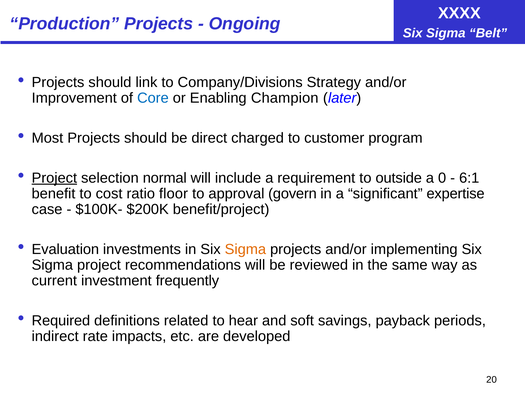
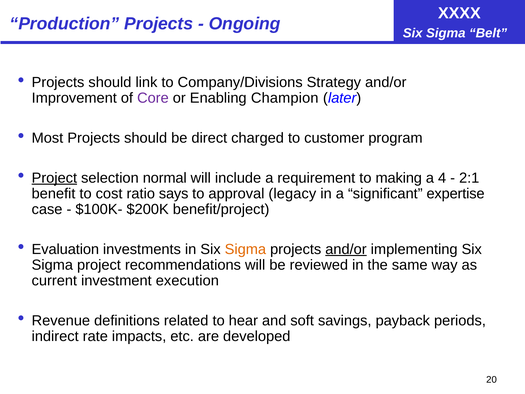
Core colour: blue -> purple (153, 98)
outside: outside -> making (399, 178)
0: 0 -> 4 (442, 178)
6:1: 6:1 -> 2:1 (469, 178)
floor: floor -> says (174, 193)
govern: govern -> legacy (292, 193)
and/or underline: none -> present (346, 249)
frequently: frequently -> execution (187, 281)
Required: Required -> Revenue (61, 320)
